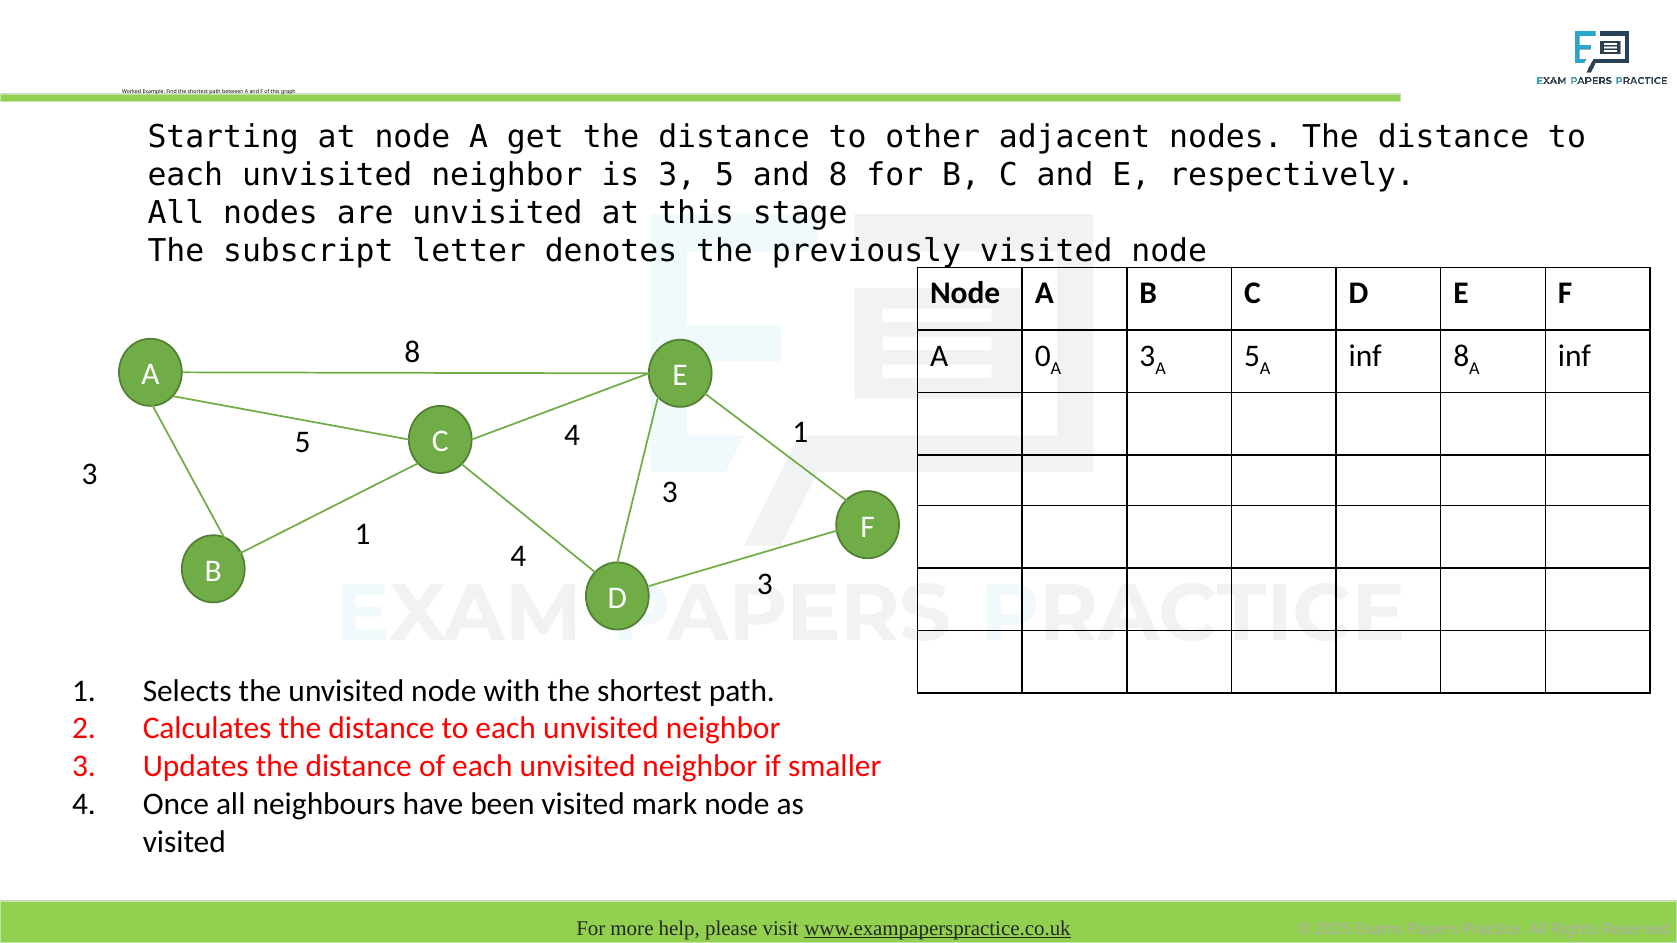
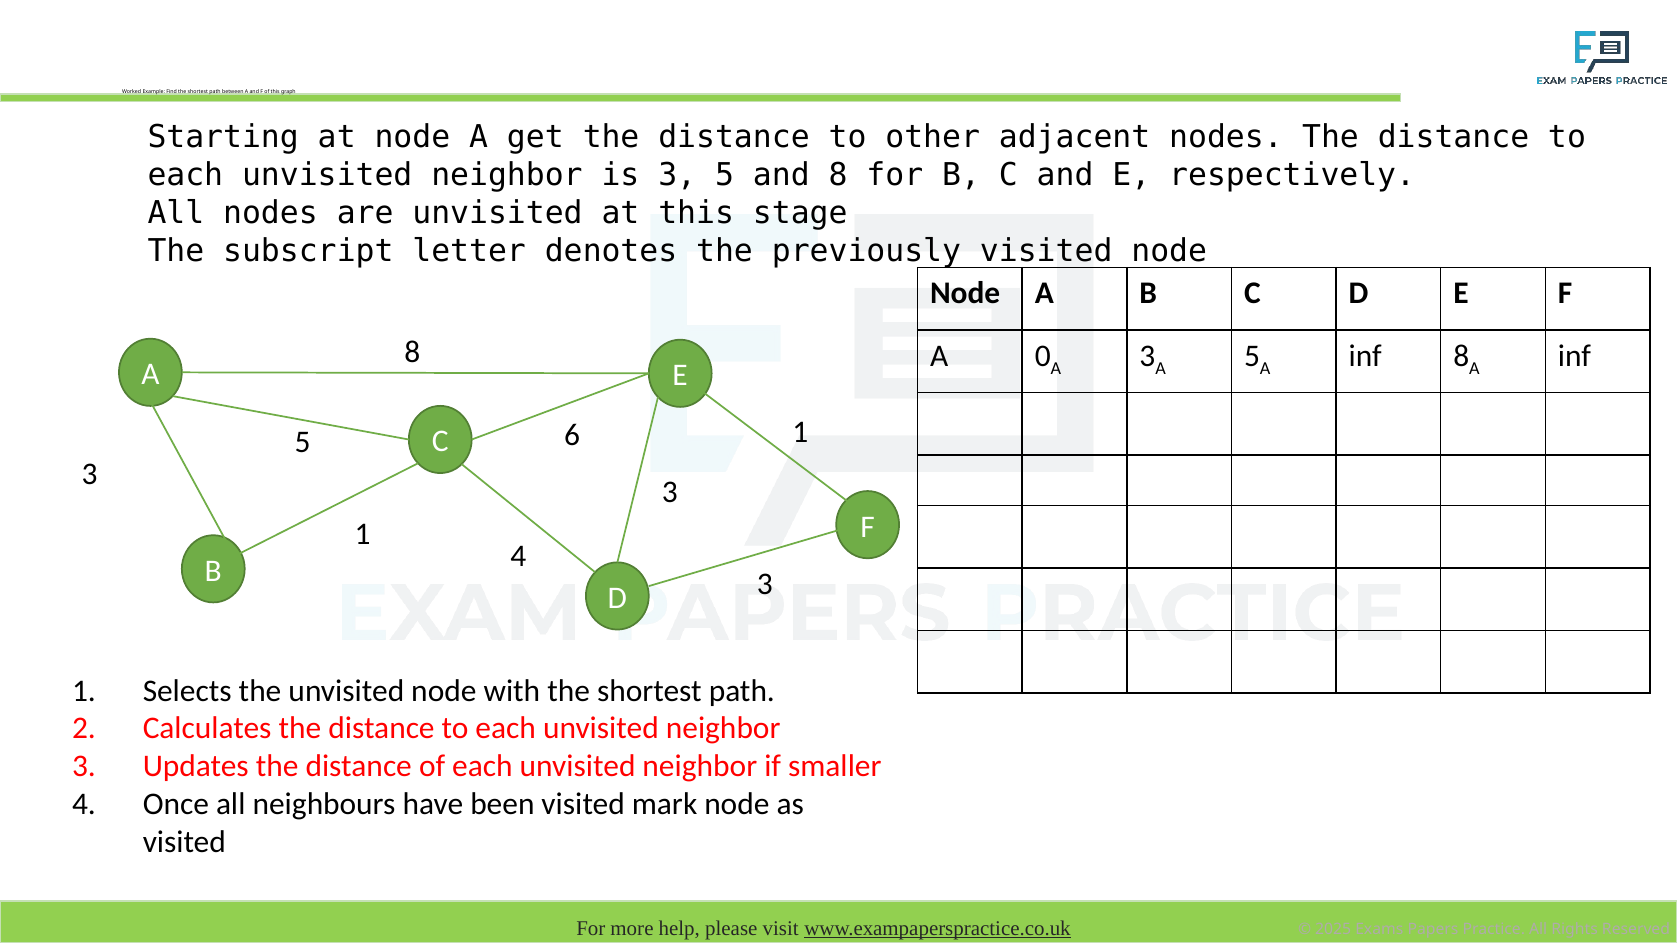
5 4: 4 -> 6 (572, 435)
